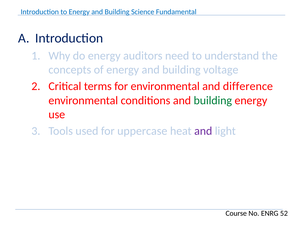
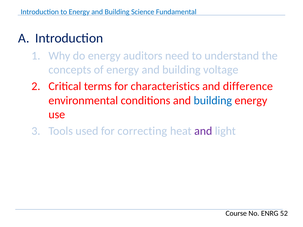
for environmental: environmental -> characteristics (165, 86)
building colour: green -> blue (213, 101)
uppercase: uppercase -> correcting (142, 131)
